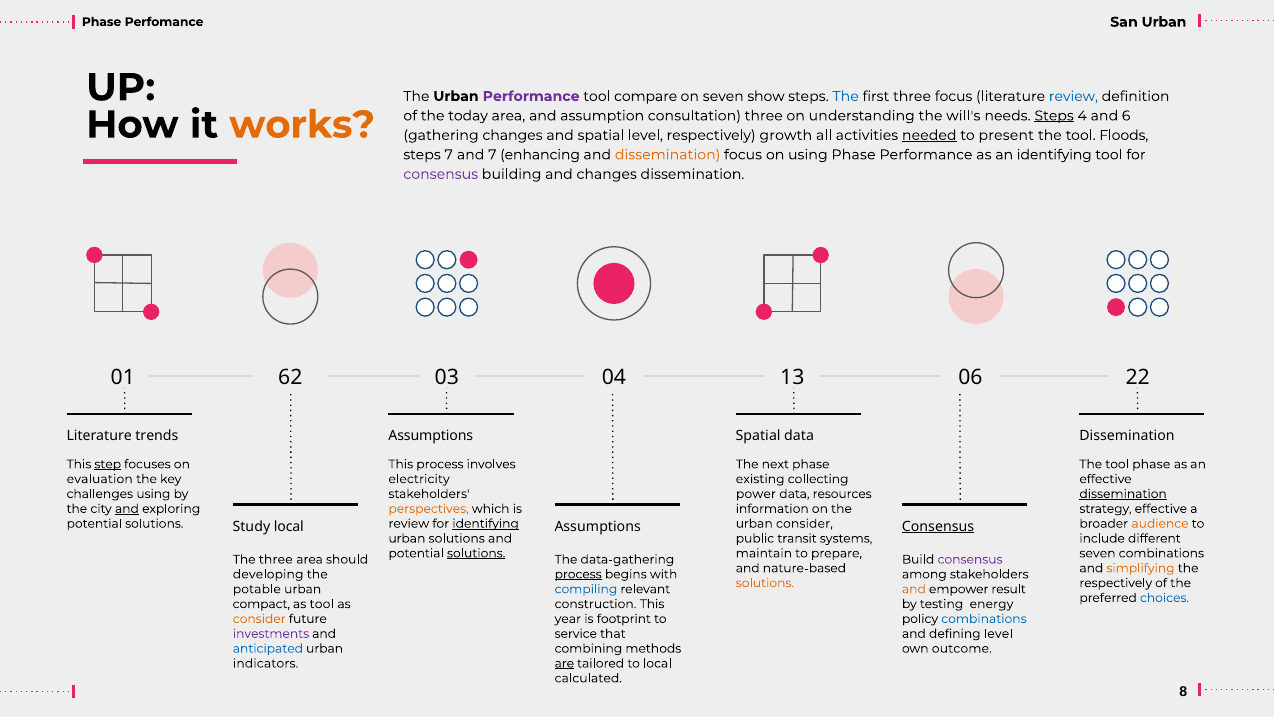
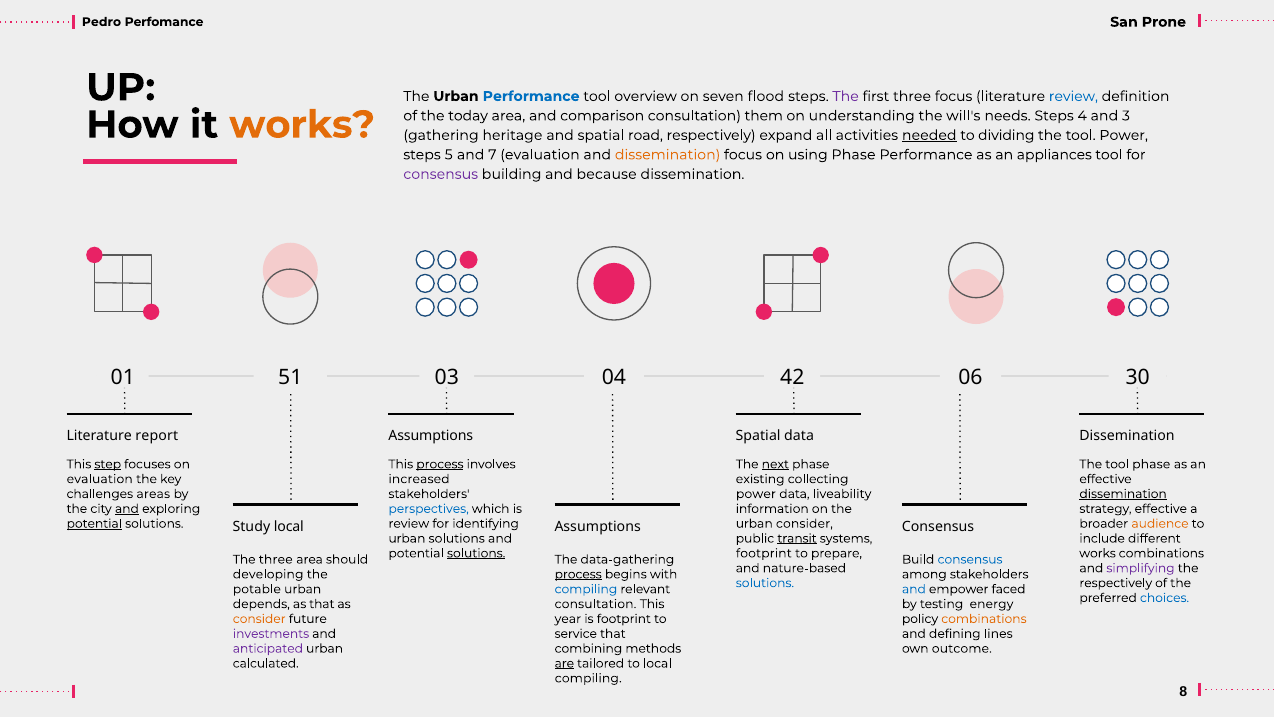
San Urban: Urban -> Prone (1164, 22)
Phase: Phase -> Pedro (101, 22)
Performance colour: purple -> blue (531, 96)
compare: compare -> overview (646, 96)
show: show -> flood (766, 96)
The colour: blue -> purple (846, 96)
assumption: assumption -> comparison (602, 116)
consultation three: three -> them (764, 116)
Steps underline: present -> none (1054, 116)
6: 6 -> 3 (1126, 116)
gathering changes: changes -> heritage (512, 135)
spatial level: level -> road (645, 135)
growth: growth -> expand (786, 135)
present: present -> dividing (1006, 135)
tool Floods: Floods -> Power (1124, 135)
steps 7: 7 -> 5 (449, 155)
7 enhancing: enhancing -> evaluation (540, 155)
an identifying: identifying -> appliances (1054, 155)
and changes: changes -> because (607, 174)
62: 62 -> 51 (290, 377)
13: 13 -> 42 (792, 377)
22: 22 -> 30 (1138, 377)
trends: trends -> report (157, 436)
process underline: none -> present (440, 464)
next underline: none -> present (775, 464)
electricity: electricity -> increased (419, 479)
challenges using: using -> areas (153, 494)
resources: resources -> liveability (842, 494)
perspectives colour: orange -> blue (429, 509)
potential underline: none -> present (94, 523)
identifying underline: present -> none (486, 523)
Consensus underline: present -> none (938, 526)
transit underline: none -> present (797, 538)
maintain: maintain -> footprint (764, 553)
seven: seven -> works (1098, 553)
consensus colour: purple -> blue (970, 559)
simplifying colour: orange -> purple (1141, 568)
solutions colour: orange -> blue (765, 583)
and colour: orange -> blue (914, 589)
result: result -> faced (1009, 589)
compact: compact -> depends (261, 604)
as tool: tool -> that (322, 604)
construction: construction -> consultation (595, 604)
combinations colour: blue -> orange (984, 619)
defining level: level -> lines (998, 633)
anticipated colour: blue -> purple (268, 648)
indicators: indicators -> calculated (266, 663)
calculated: calculated -> compiling (588, 678)
